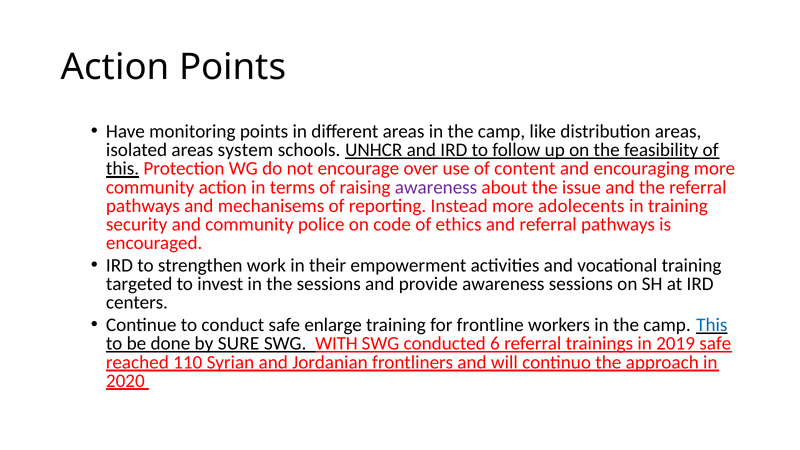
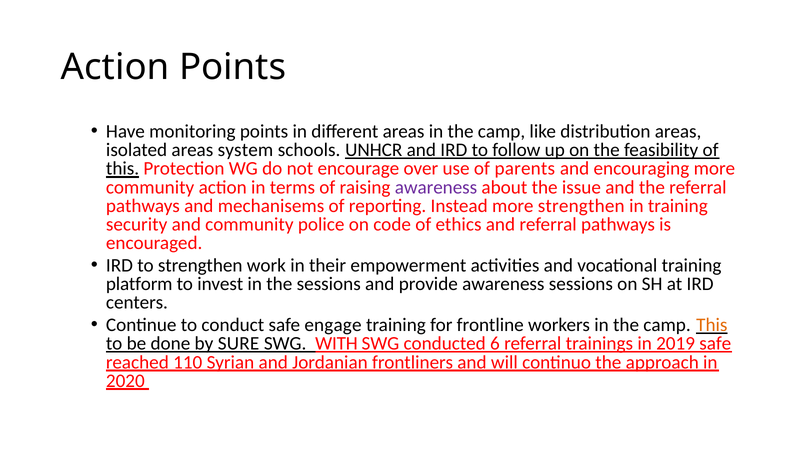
content: content -> parents (525, 169)
more adolecents: adolecents -> strengthen (581, 206)
targeted: targeted -> platform (139, 284)
enlarge: enlarge -> engage (333, 325)
This colour: blue -> orange (712, 325)
